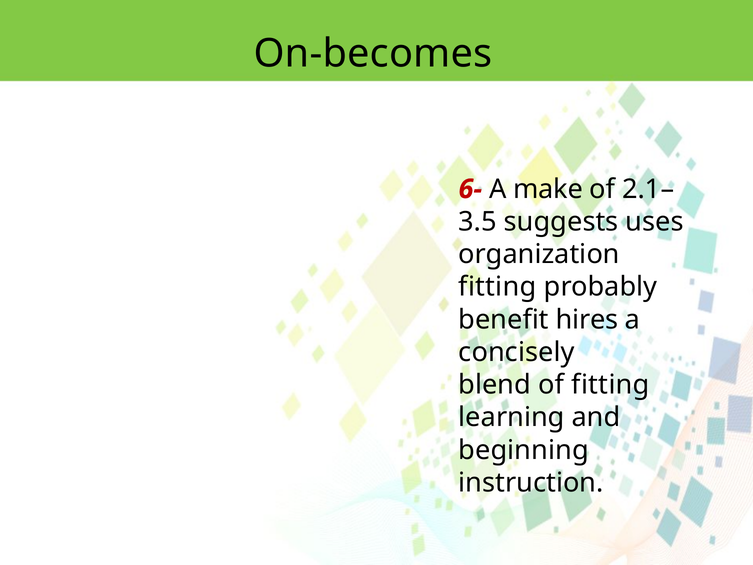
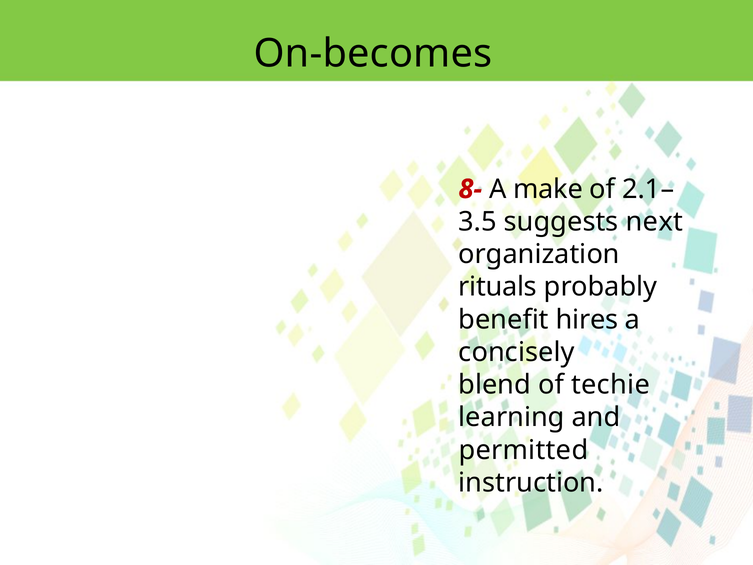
6-: 6- -> 8- (470, 189)
uses: uses -> next (654, 222)
fitting: fitting -> rituals (498, 287)
of fitting: fitting -> techie (611, 385)
beginning: beginning -> permitted (523, 450)
